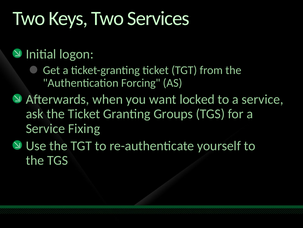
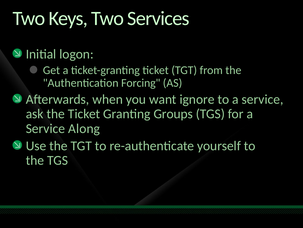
locked: locked -> ignore (197, 99)
Fixing: Fixing -> Along (84, 128)
